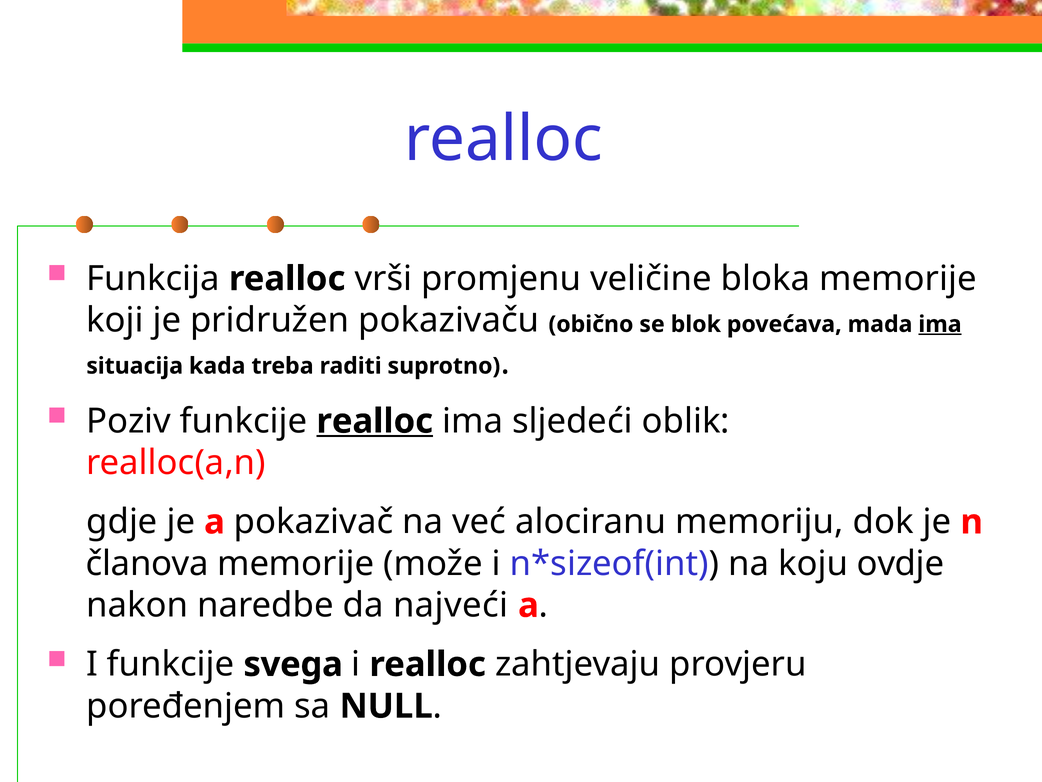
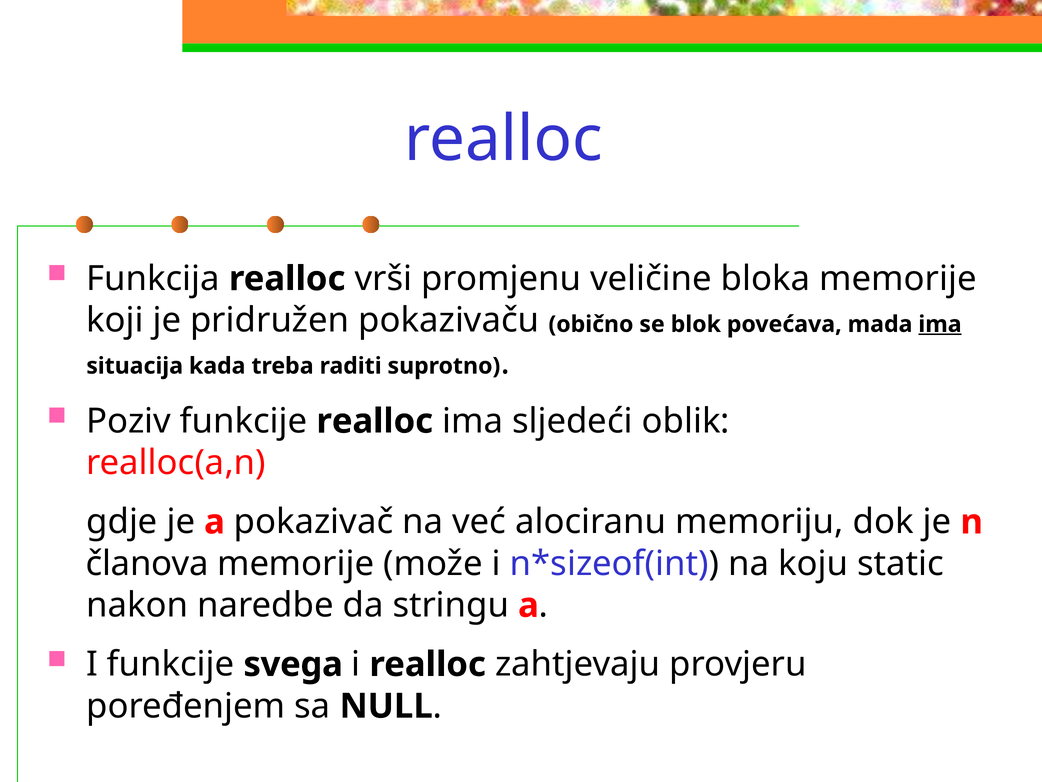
realloc underline: present -> none (375, 421)
ovdje: ovdje -> static (900, 563)
najveći: najveći -> stringu (451, 605)
